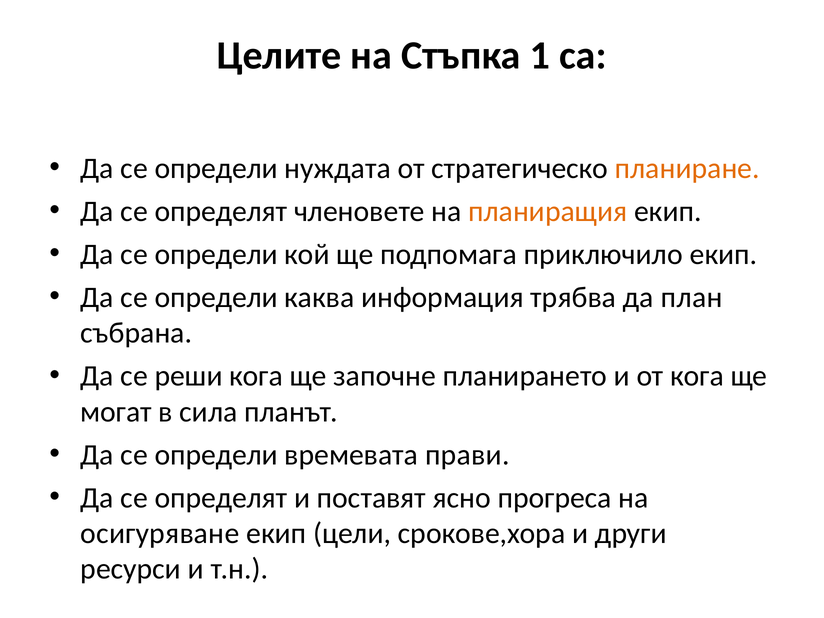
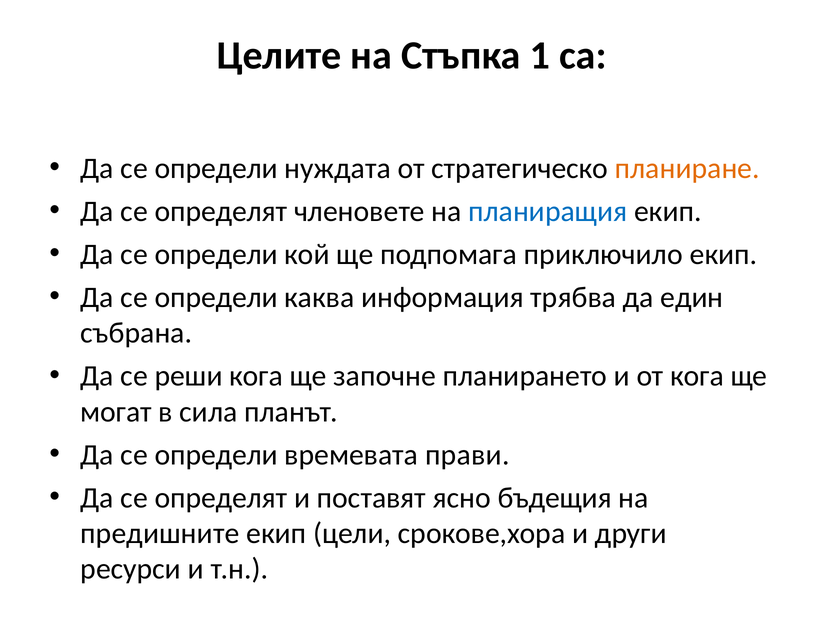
планиращия colour: orange -> blue (548, 211)
план: план -> един (692, 297)
прогреса: прогреса -> бъдещия (555, 498)
осигуряване: осигуряване -> предишните (160, 533)
